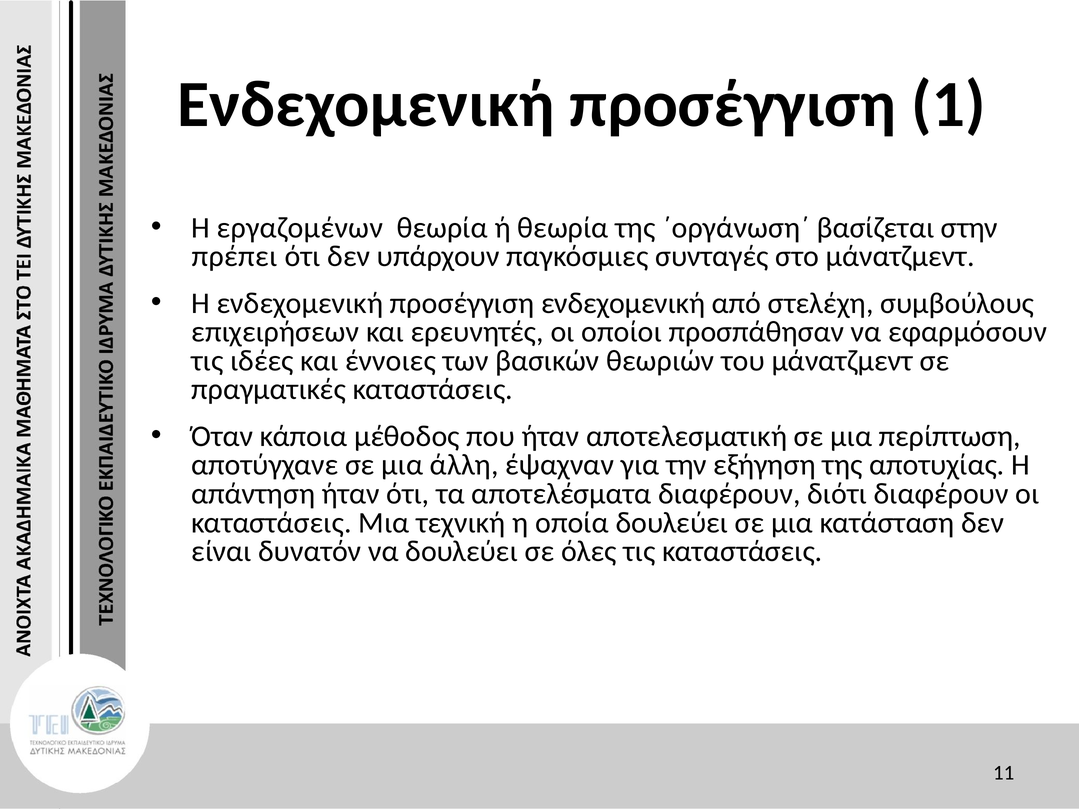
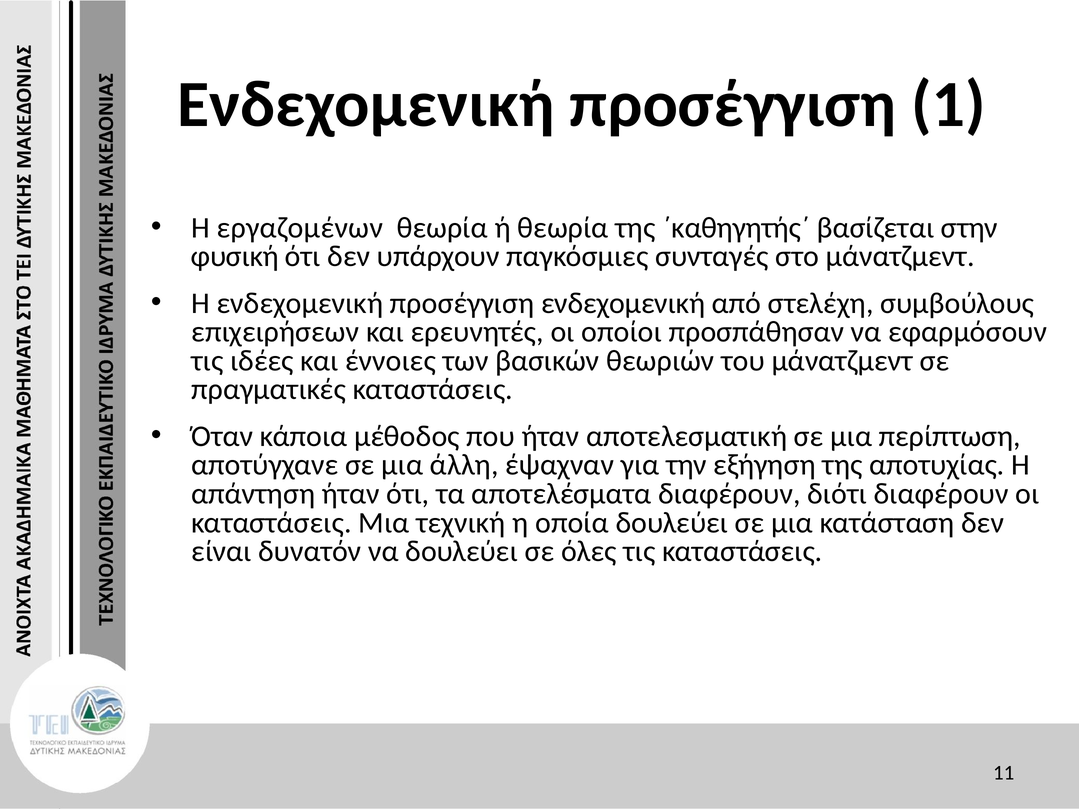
΄οργάνωση΄: ΄οργάνωση΄ -> ΄καθηγητής΄ (736, 228)
πρέπει: πρέπει -> φυσική (235, 256)
